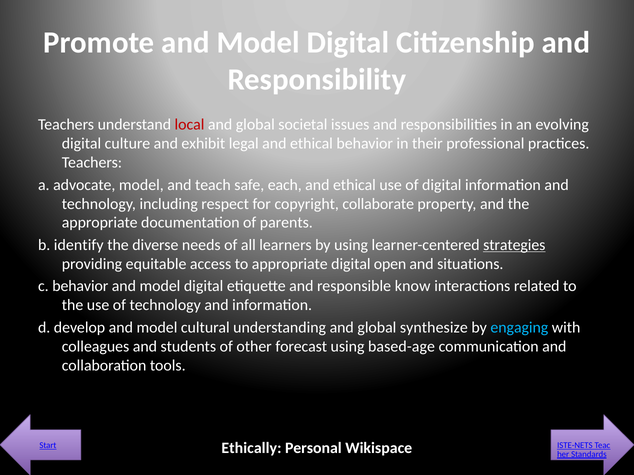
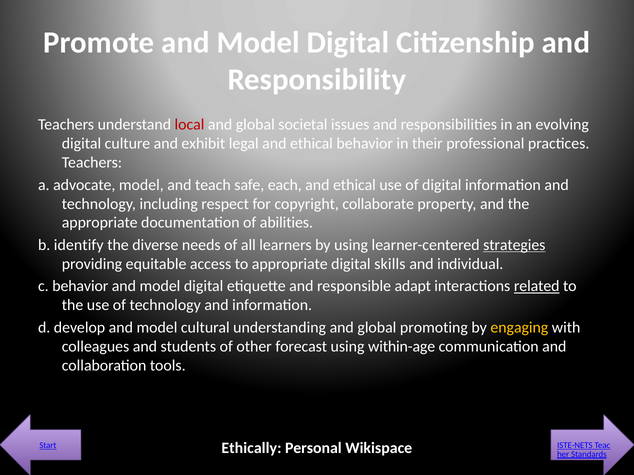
parents: parents -> abilities (286, 223)
open: open -> skills (390, 264)
situations: situations -> individual (470, 264)
know: know -> adapt (413, 286)
related underline: none -> present (537, 286)
synthesize: synthesize -> promoting (434, 328)
engaging colour: light blue -> yellow (519, 328)
based-age: based-age -> within-age (402, 347)
